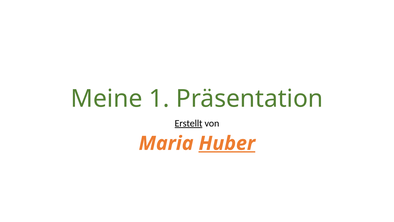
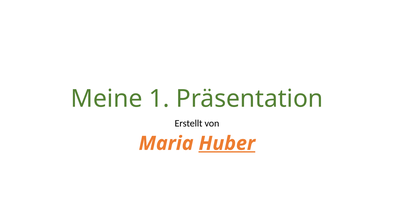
Erstellt underline: present -> none (189, 123)
